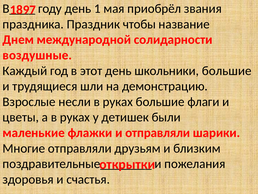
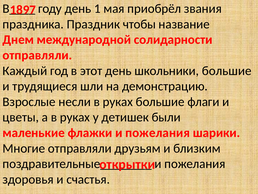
воздушные: воздушные -> отправляли (37, 55)
флажки и отправляли: отправляли -> пожелания (158, 132)
